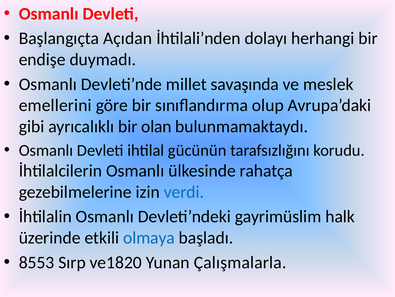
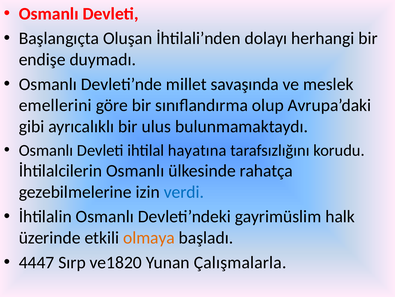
Açıdan: Açıdan -> Oluşan (128, 38)
olan: olan -> ulus (156, 126)
gücünün: gücünün -> hayatına (197, 150)
olmaya colour: blue -> orange (149, 237)
8553: 8553 -> 4447 (37, 262)
